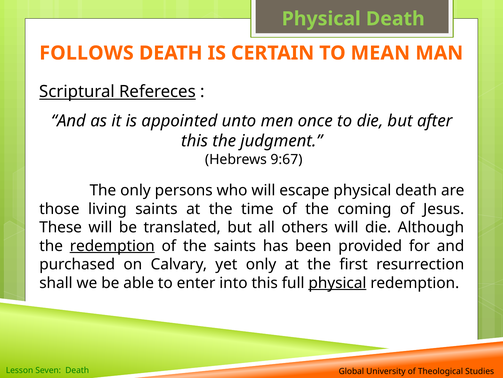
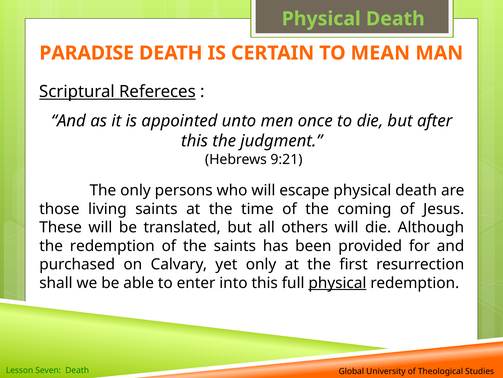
FOLLOWS: FOLLOWS -> PARADISE (87, 53)
9:67: 9:67 -> 9:21 (286, 159)
redemption underline: present -> none (112, 246)
